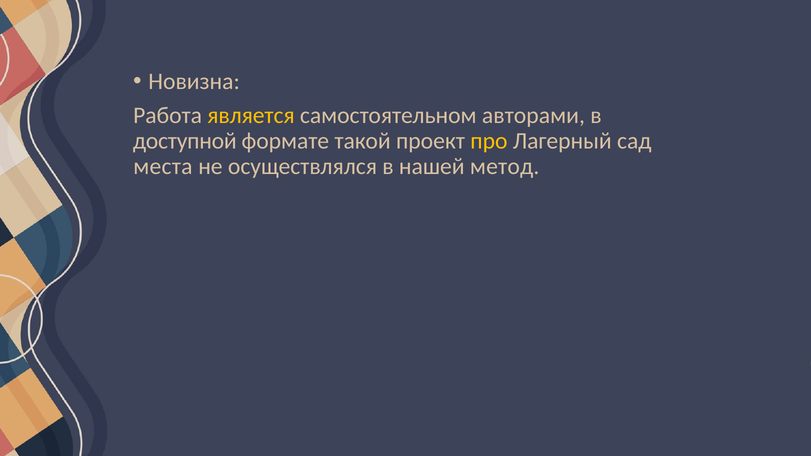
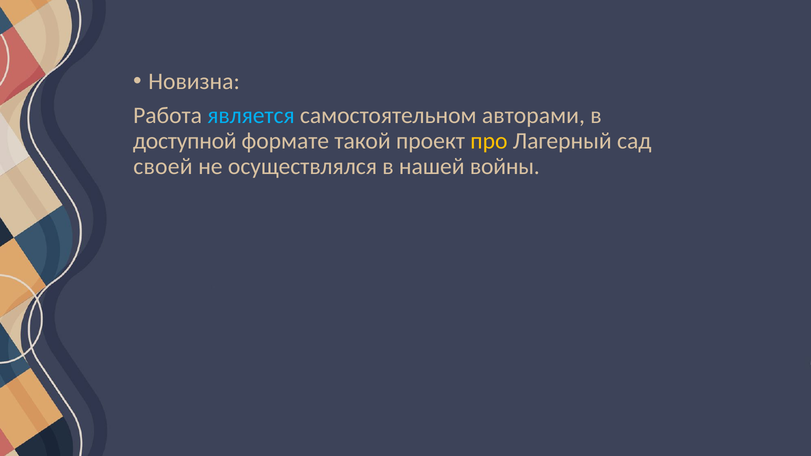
является colour: yellow -> light blue (251, 115)
места: места -> своей (163, 166)
метод: метод -> войны (505, 166)
